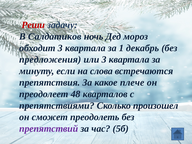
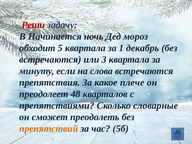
Салдатиков: Салдатиков -> Начинается (55, 36)
обходит 3: 3 -> 5 (60, 48)
предложения: предложения -> встречаются (50, 59)
произошел: произошел -> словарные (156, 106)
препятствий colour: purple -> orange (49, 129)
